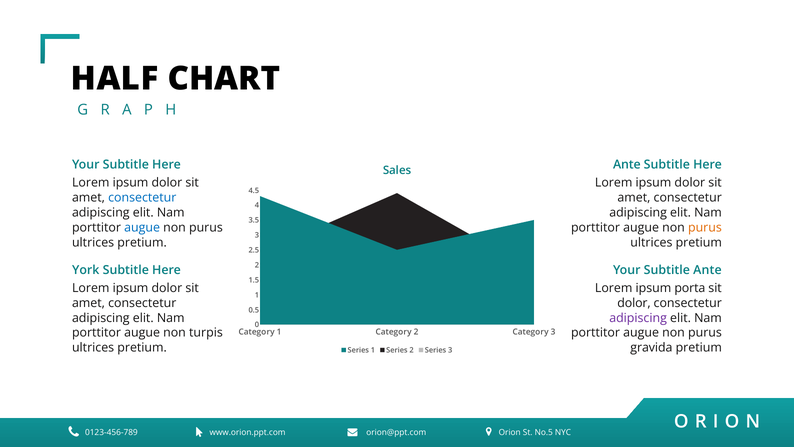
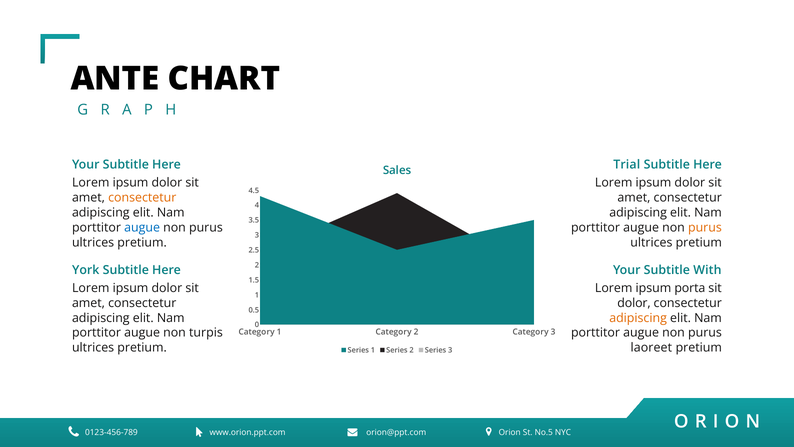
HALF: HALF -> ANTE (115, 79)
Ante: Ante -> Trial (627, 165)
consectetur colour: blue -> orange (142, 198)
Subtitle Ante: Ante -> With (707, 270)
adipiscing colour: purple -> orange (638, 318)
gravida: gravida -> laoreet (651, 347)
